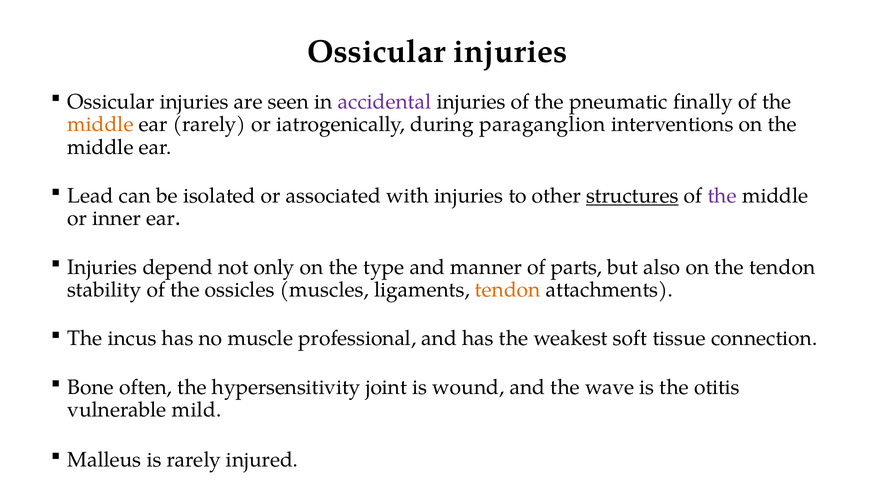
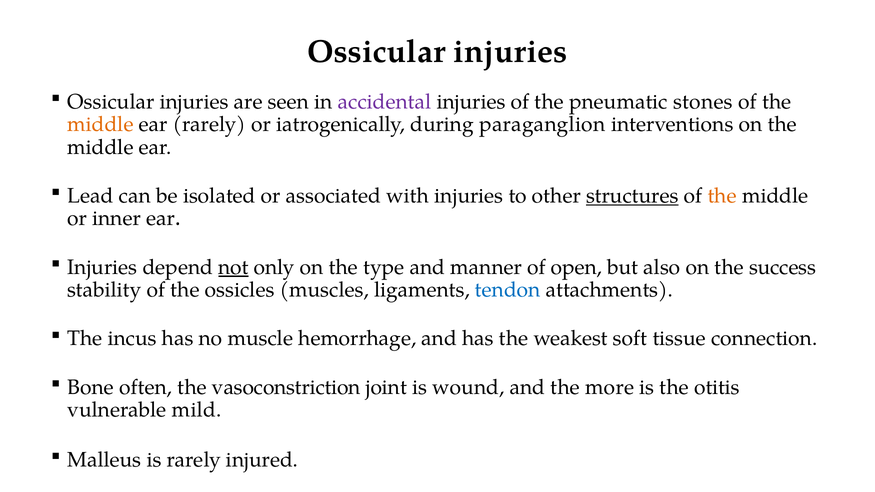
finally: finally -> stones (703, 102)
the colour: purple -> orange (722, 196)
not underline: none -> present (233, 267)
parts: parts -> open (576, 267)
the tendon: tendon -> success (783, 267)
tendon colour: orange -> blue (508, 290)
professional: professional -> hemorrhage (357, 339)
hypersensitivity: hypersensitivity -> vasoconstriction (286, 387)
wave: wave -> more (610, 387)
